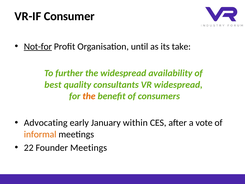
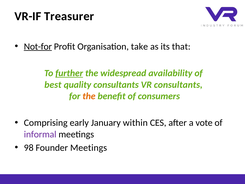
Consumer: Consumer -> Treasurer (69, 16)
until: until -> take (139, 46)
take: take -> that (181, 46)
further underline: none -> present (69, 73)
VR widespread: widespread -> consultants (178, 85)
Advocating: Advocating -> Comprising (46, 123)
informal colour: orange -> purple (40, 134)
22: 22 -> 98 (29, 147)
